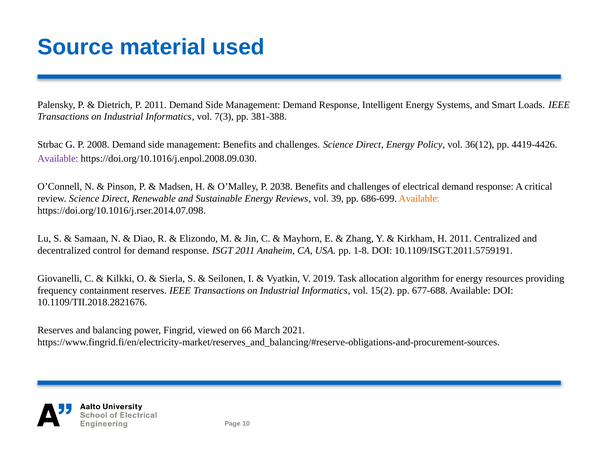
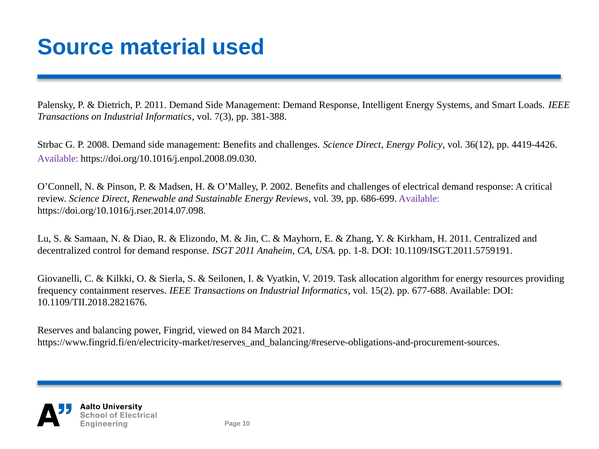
2038: 2038 -> 2002 (281, 187)
Available colour: orange -> purple (419, 199)
66: 66 -> 84 (247, 330)
